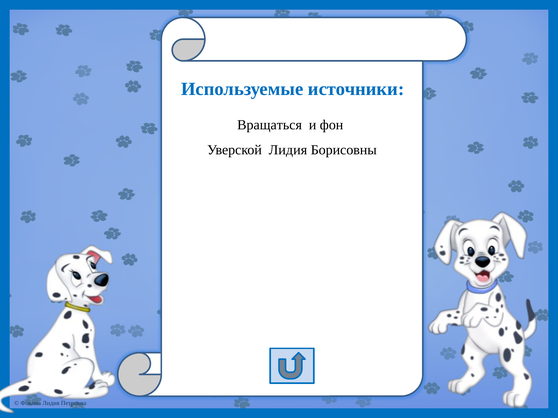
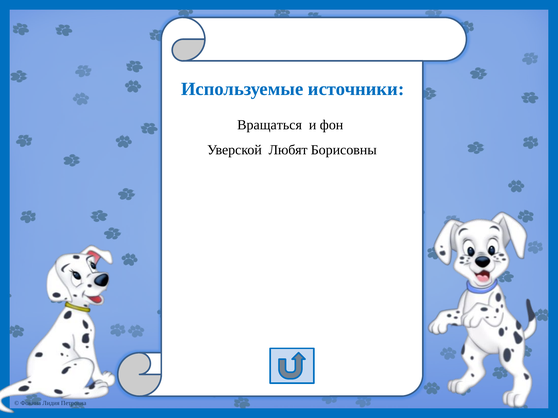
Уверской Лидия: Лидия -> Любят (288, 150)
